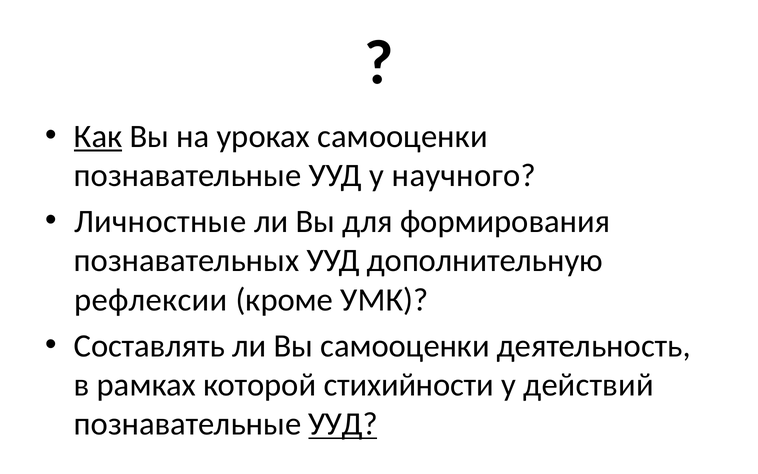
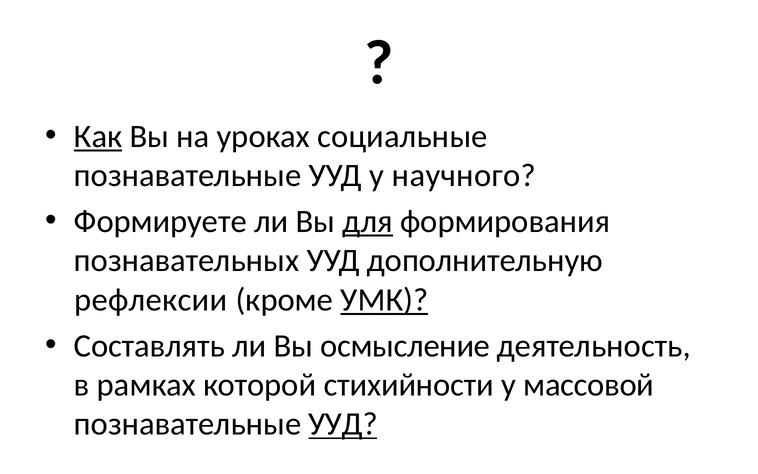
уроках самооценки: самооценки -> социальные (403, 136)
Личностные: Личностные -> Формируете (160, 221)
для underline: none -> present (368, 221)
УМК underline: none -> present (384, 300)
Вы самооценки: самооценки -> осмысление (405, 346)
действий: действий -> массовой (589, 385)
